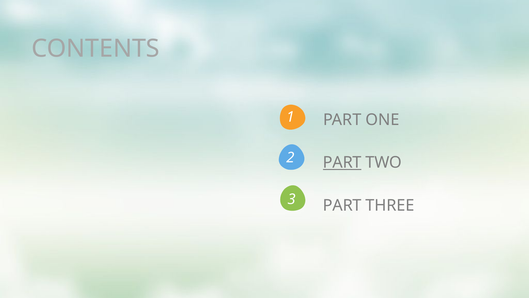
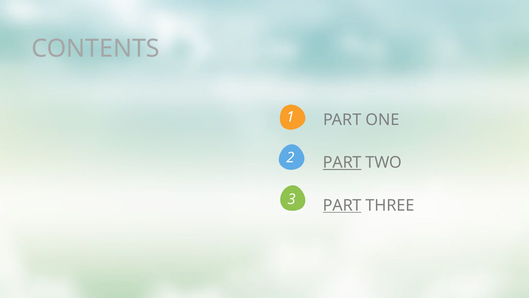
PART underline: none -> present (342, 205)
